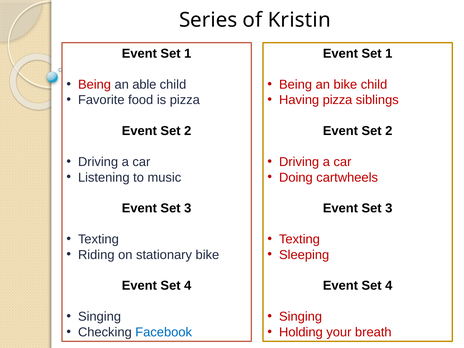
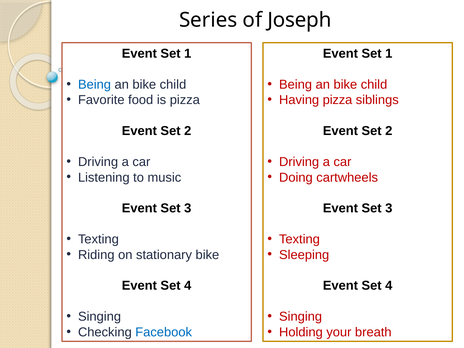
Kristin: Kristin -> Joseph (300, 20)
Being colour: red -> blue (94, 85)
able: able -> bike (144, 85)
